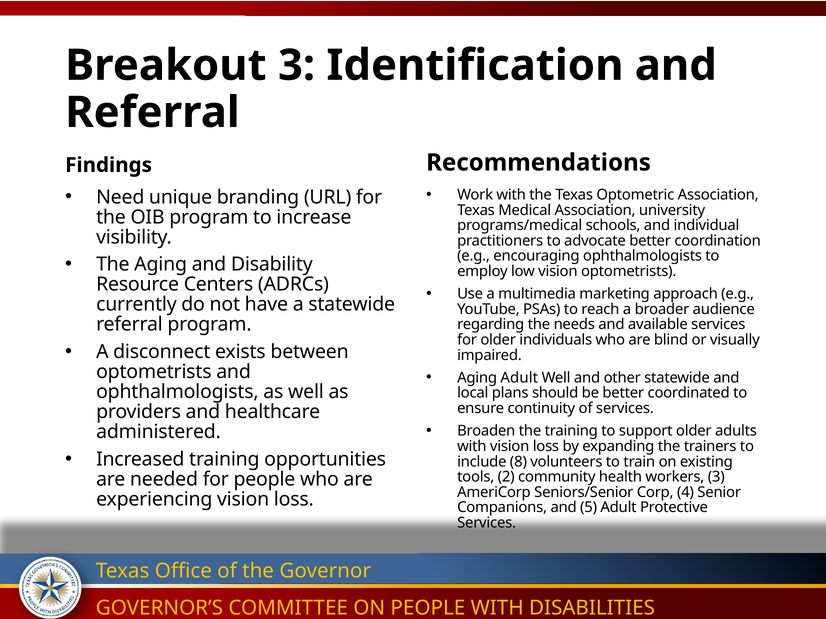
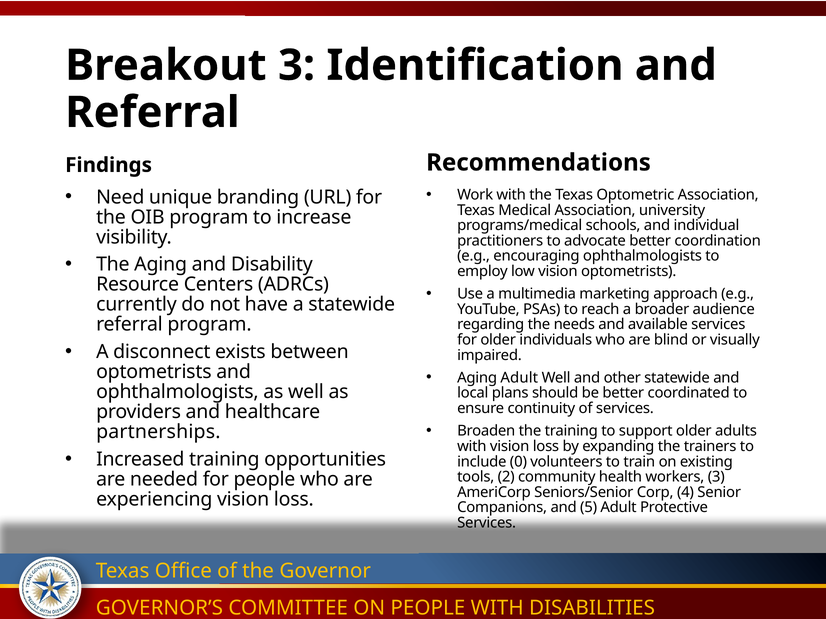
administered: administered -> partnerships (158, 432)
8: 8 -> 0 (518, 462)
